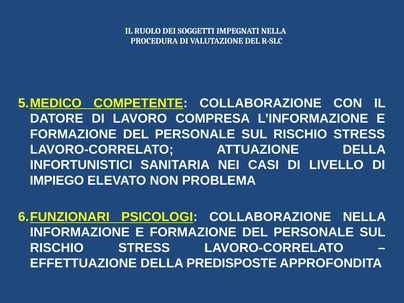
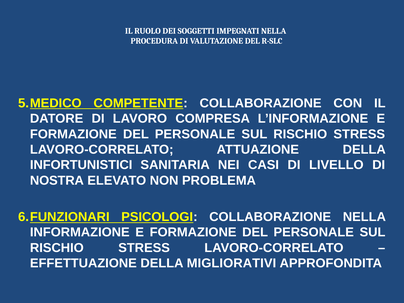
IMPIEGO: IMPIEGO -> NOSTRA (57, 181)
PREDISPOSTE: PREDISPOSTE -> MIGLIORATIVI (231, 263)
